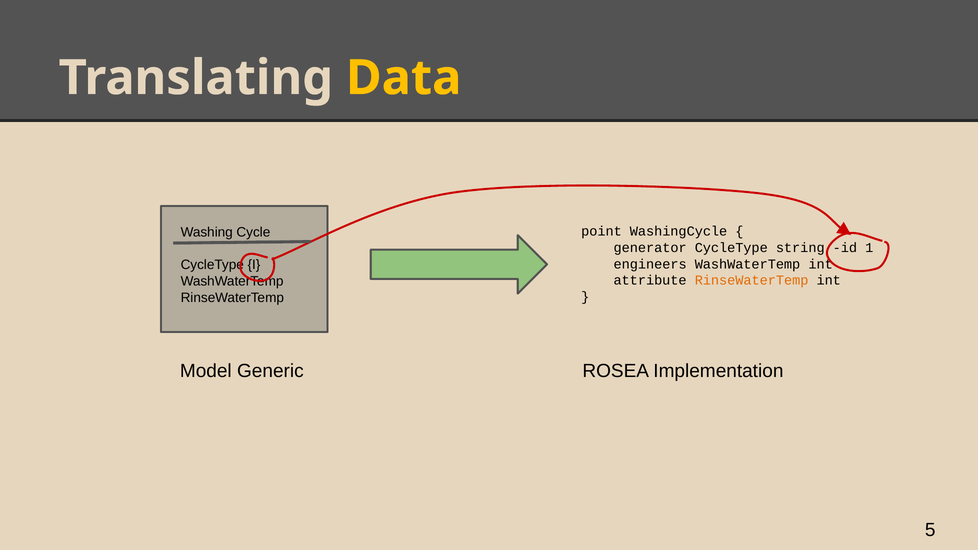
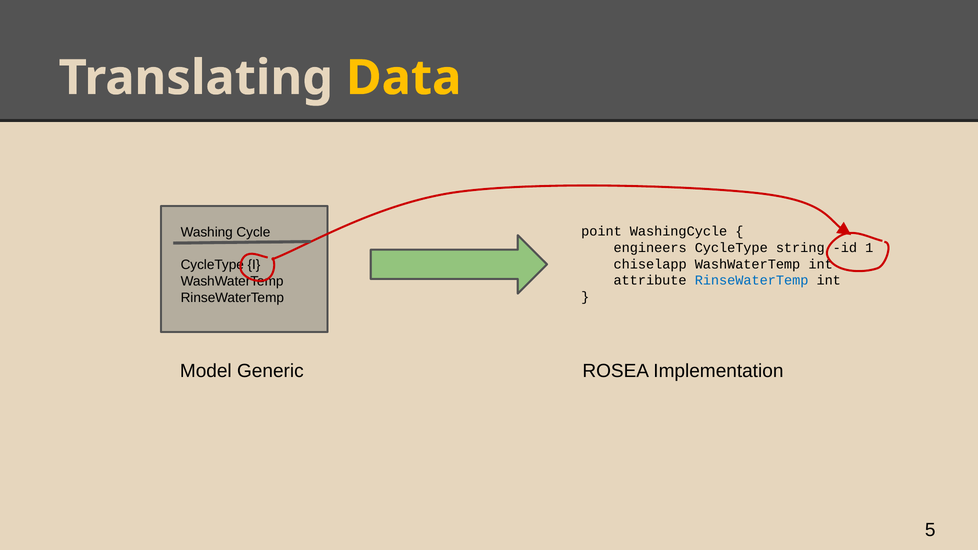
generator: generator -> engineers (650, 248)
engineers: engineers -> chiselapp (650, 264)
RinseWaterTemp colour: orange -> blue (752, 280)
